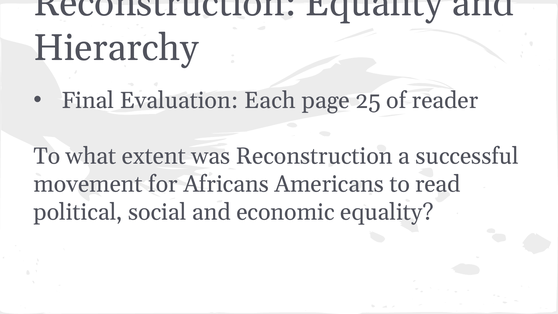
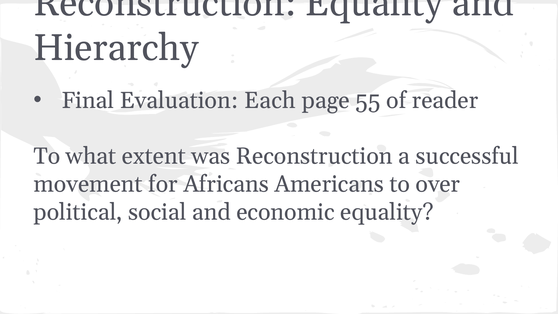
25: 25 -> 55 (368, 100)
read: read -> over (438, 184)
